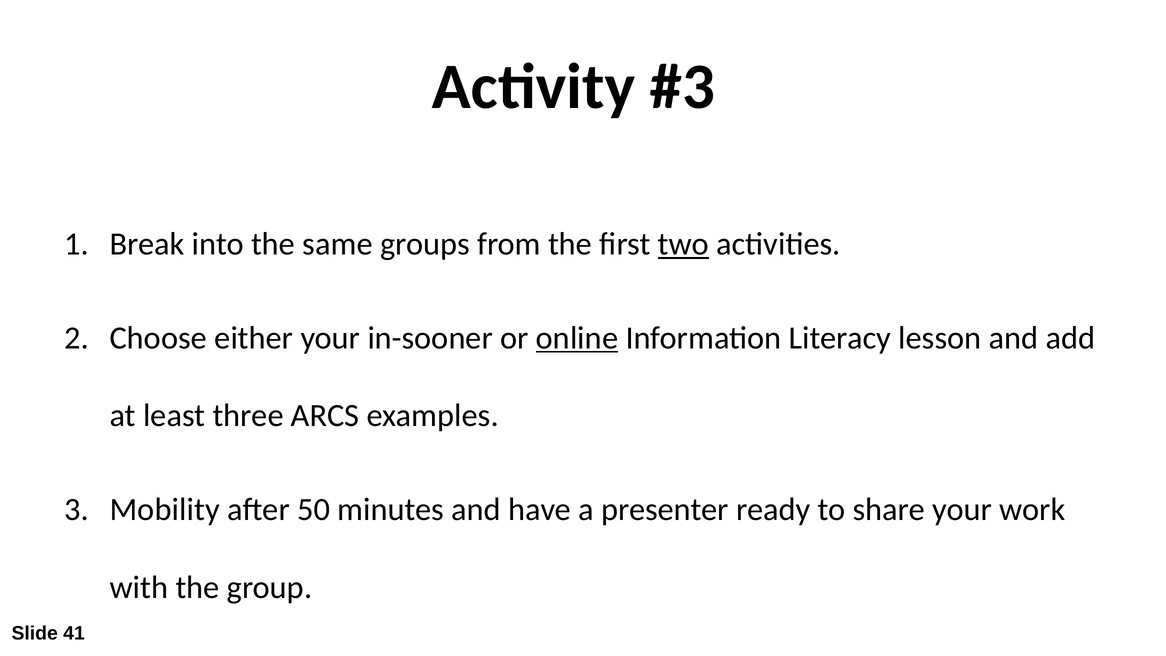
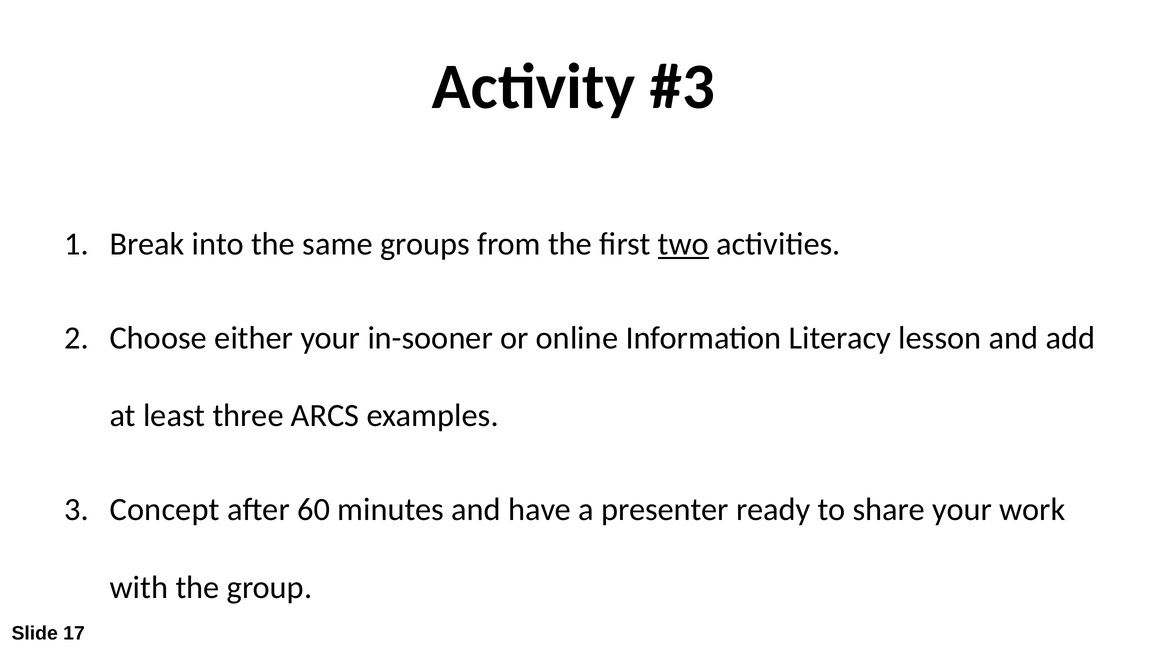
online underline: present -> none (577, 338)
Mobility: Mobility -> Concept (165, 510)
50: 50 -> 60 (314, 510)
41: 41 -> 17 (74, 633)
